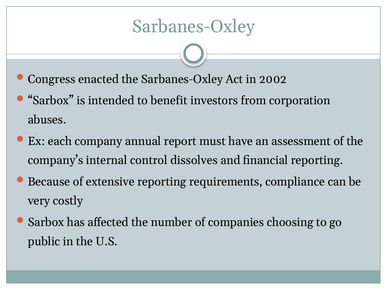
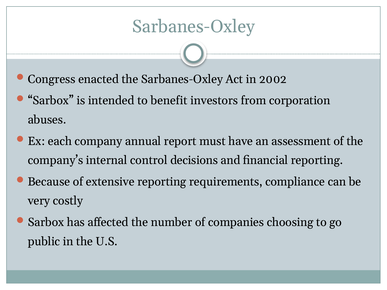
dissolves: dissolves -> decisions (194, 160)
